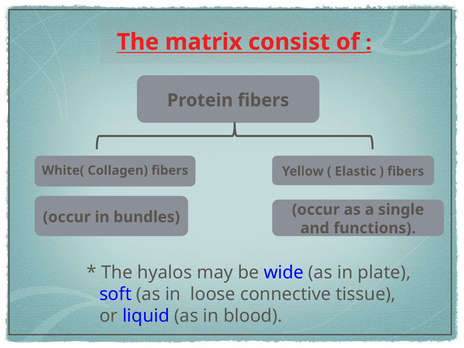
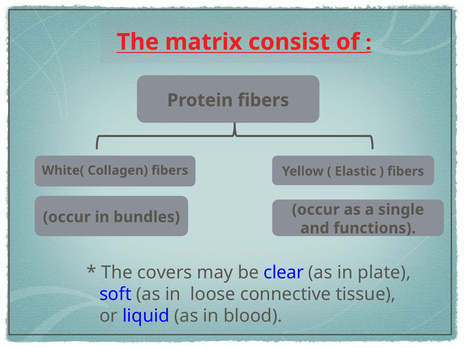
hyalos: hyalos -> covers (165, 272)
wide: wide -> clear (284, 272)
